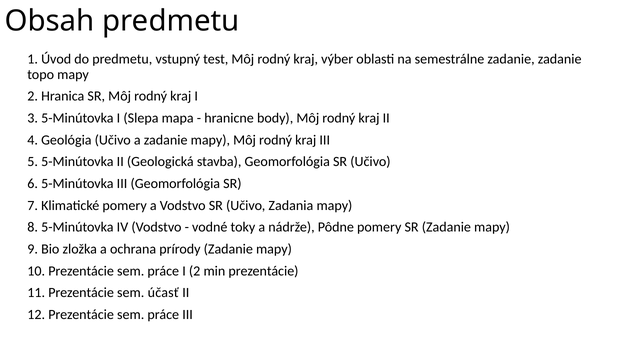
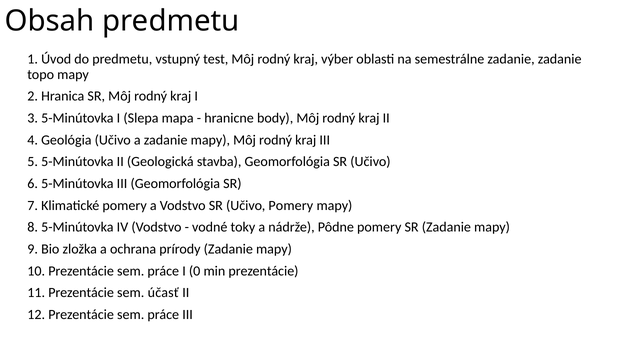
Učivo Zadania: Zadania -> Pomery (291, 206)
I 2: 2 -> 0 (195, 271)
